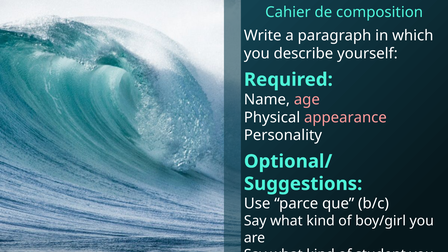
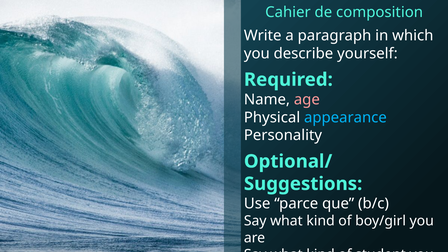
appearance colour: pink -> light blue (345, 117)
